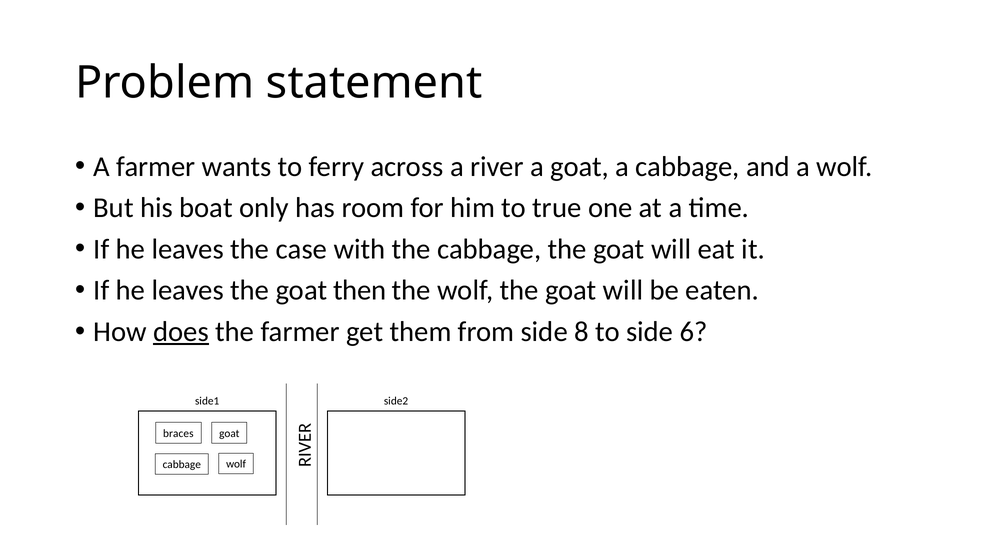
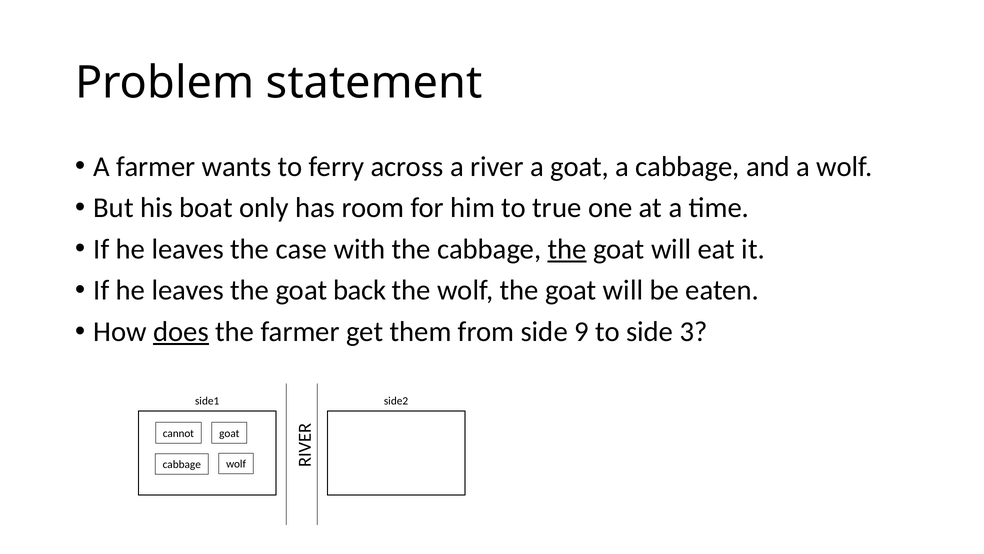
the underline: none -> present (567, 249)
then: then -> back (360, 290)
8: 8 -> 9 (582, 331)
6: 6 -> 3 (694, 331)
braces: braces -> cannot (178, 433)
